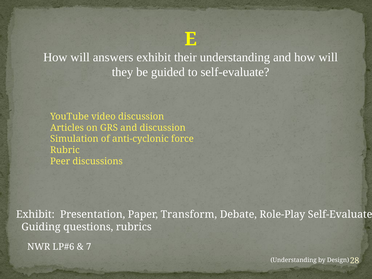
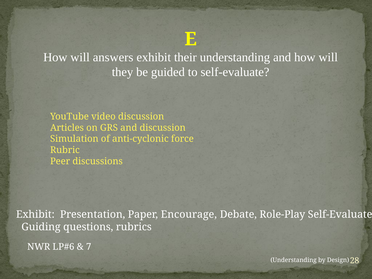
Transform: Transform -> Encourage (189, 215)
